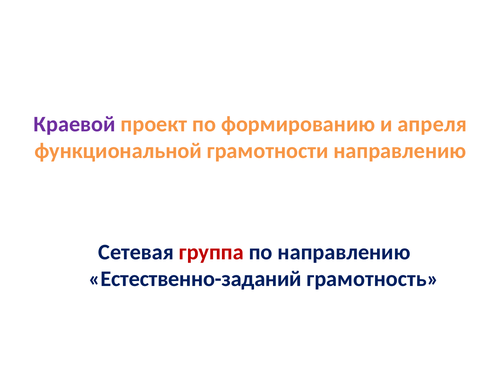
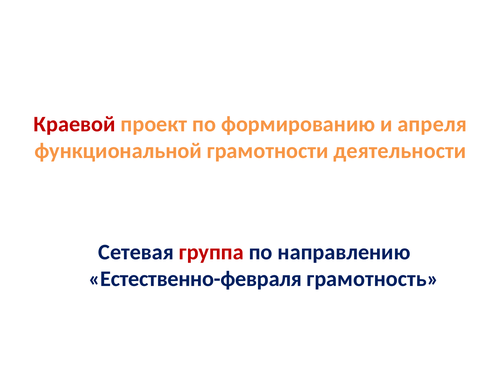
Краевой colour: purple -> red (75, 124)
грамотности направлению: направлению -> деятельности (400, 151)
Естественно-заданий: Естественно-заданий -> Естественно-февраля (195, 279)
